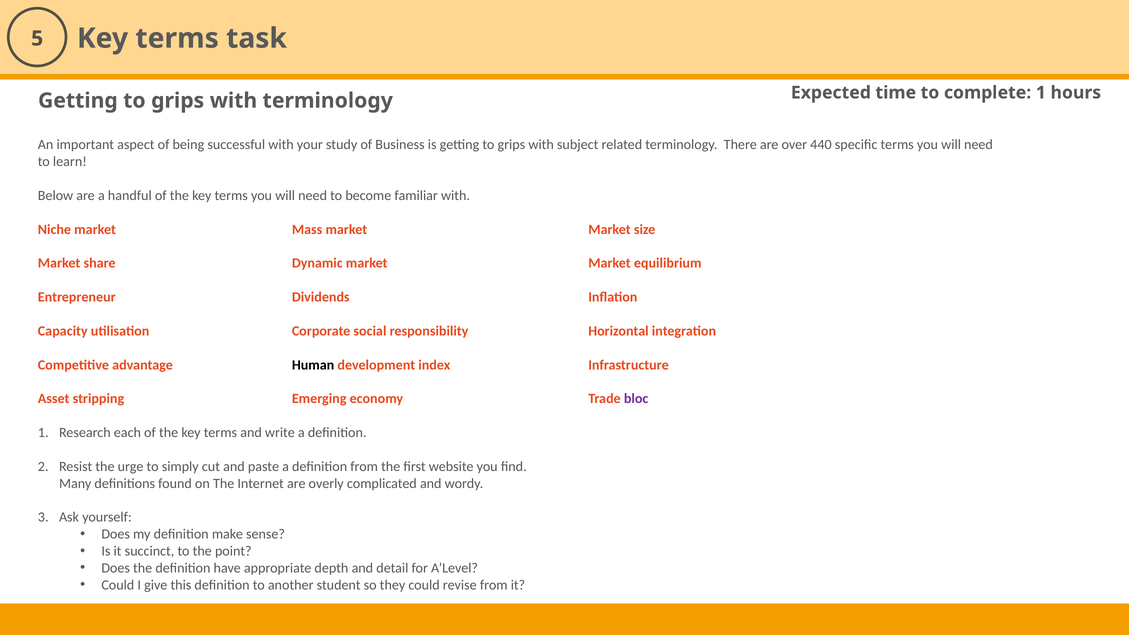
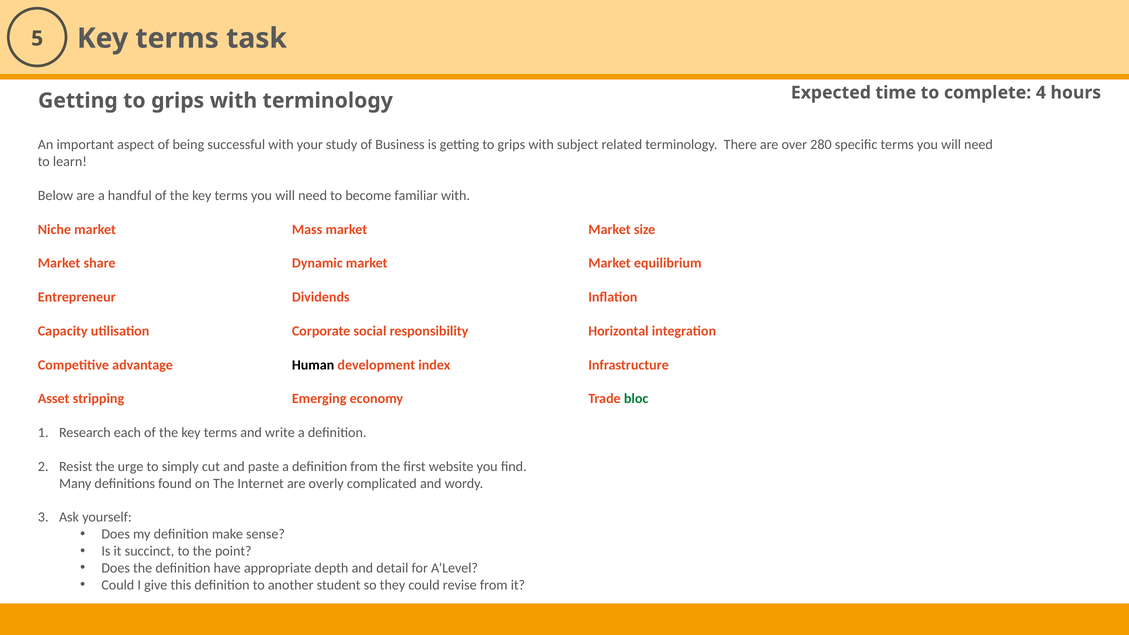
complete 1: 1 -> 4 (1041, 93)
440: 440 -> 280 (821, 145)
bloc colour: purple -> green (636, 399)
